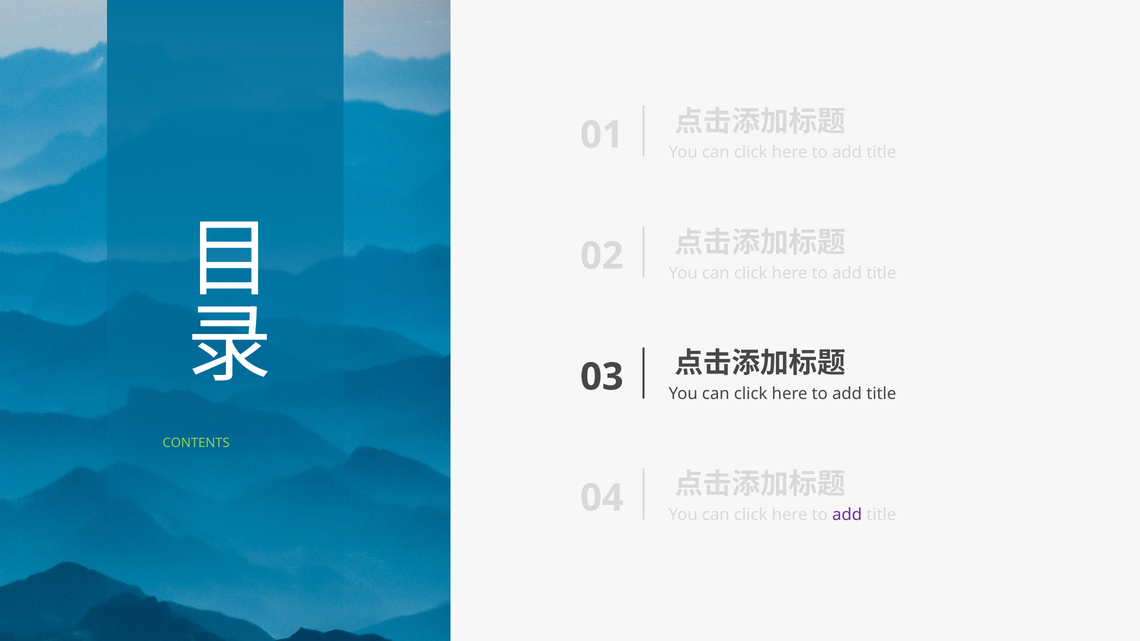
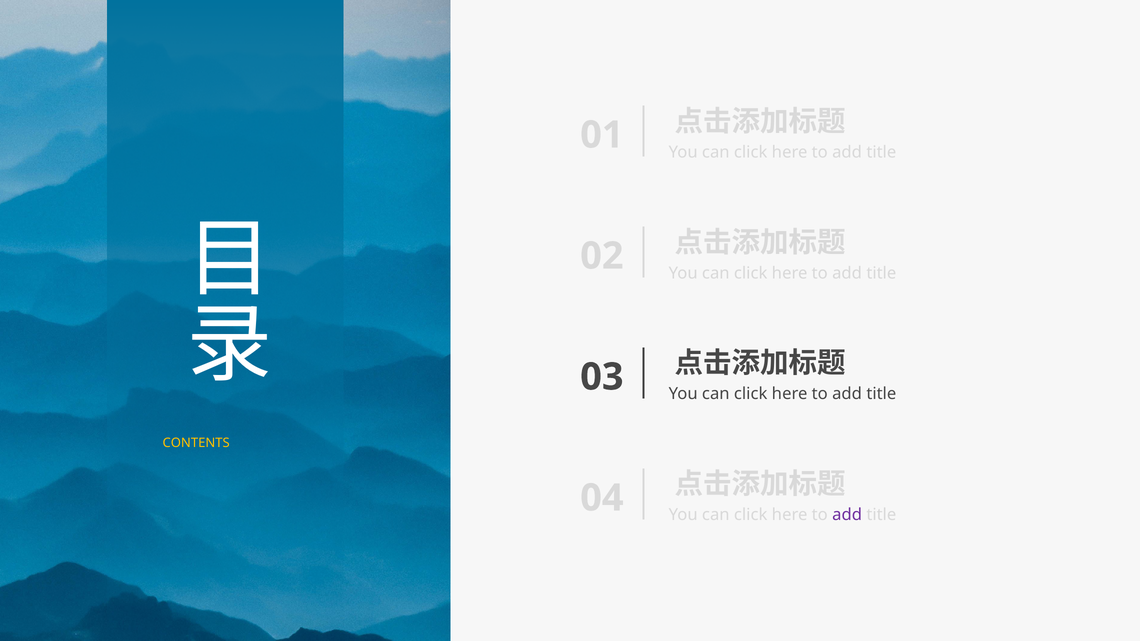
CONTENTS colour: light green -> yellow (196, 443)
